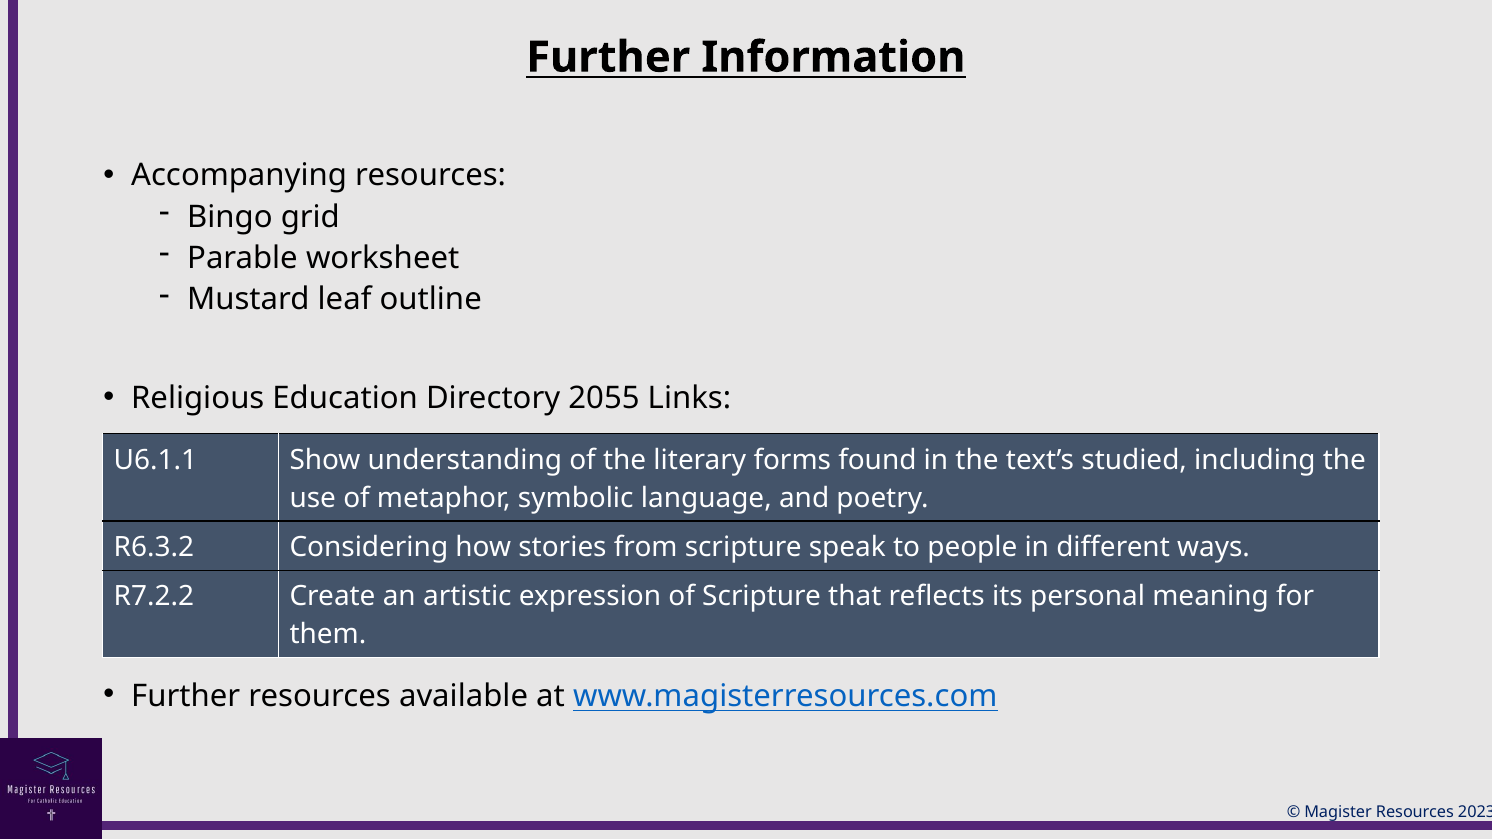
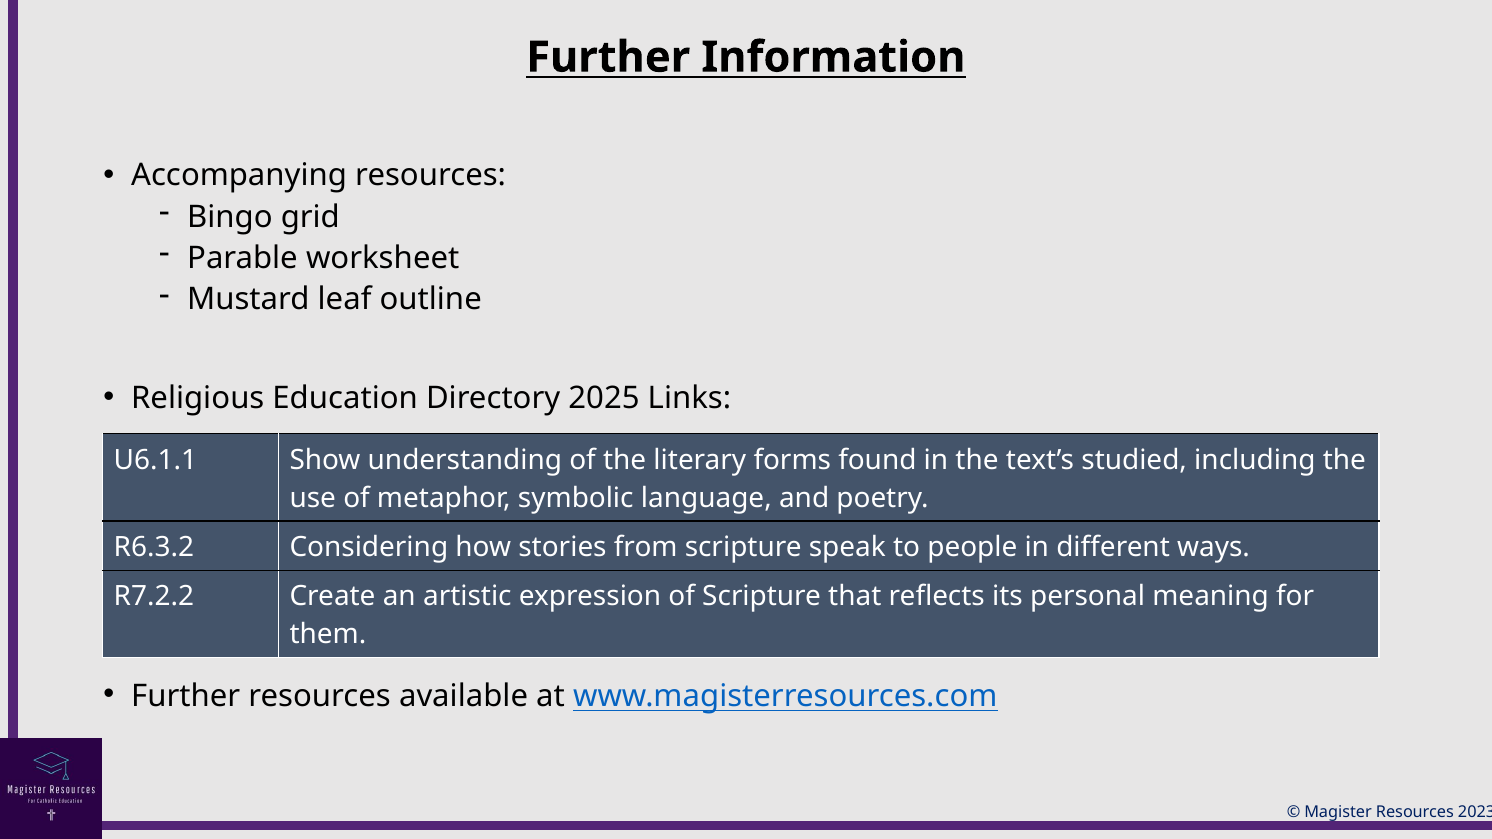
2055: 2055 -> 2025 (604, 398)
